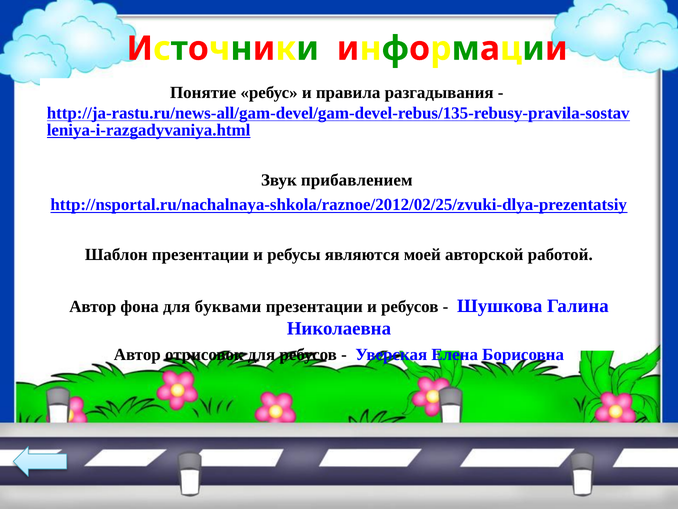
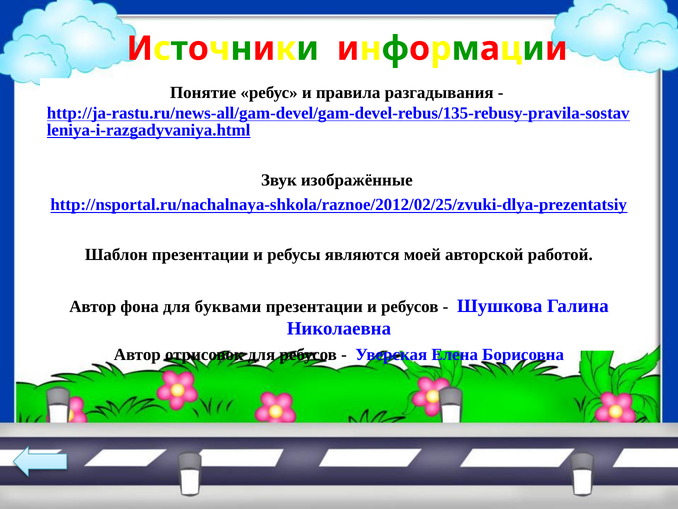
прибавлением: прибавлением -> изображённые (357, 180)
